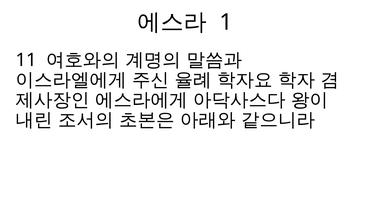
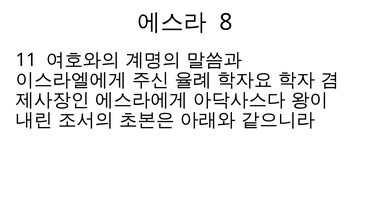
1: 1 -> 8 (226, 22)
